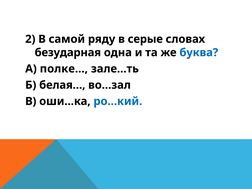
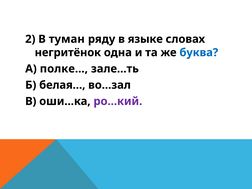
самой: самой -> туман (67, 39)
серые: серые -> языке (145, 39)
безударная: безударная -> негритёнок (68, 53)
ро…кий colour: blue -> purple (118, 101)
